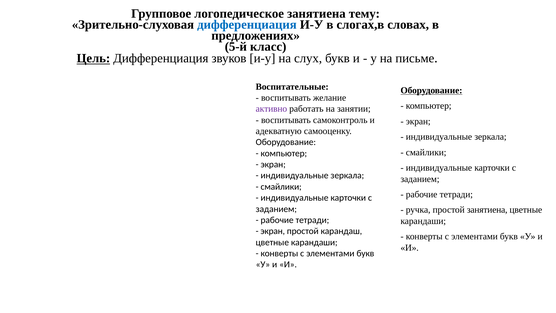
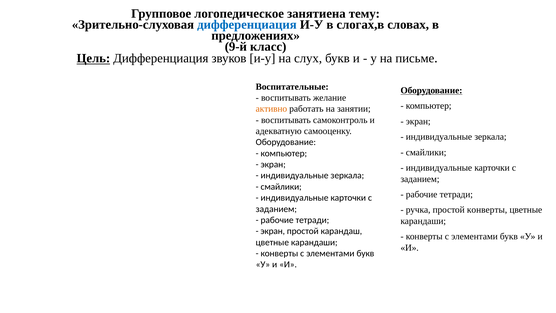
5-й: 5-й -> 9-й (236, 47)
активно colour: purple -> orange (271, 109)
простой занятиена: занятиена -> конверты (487, 210)
